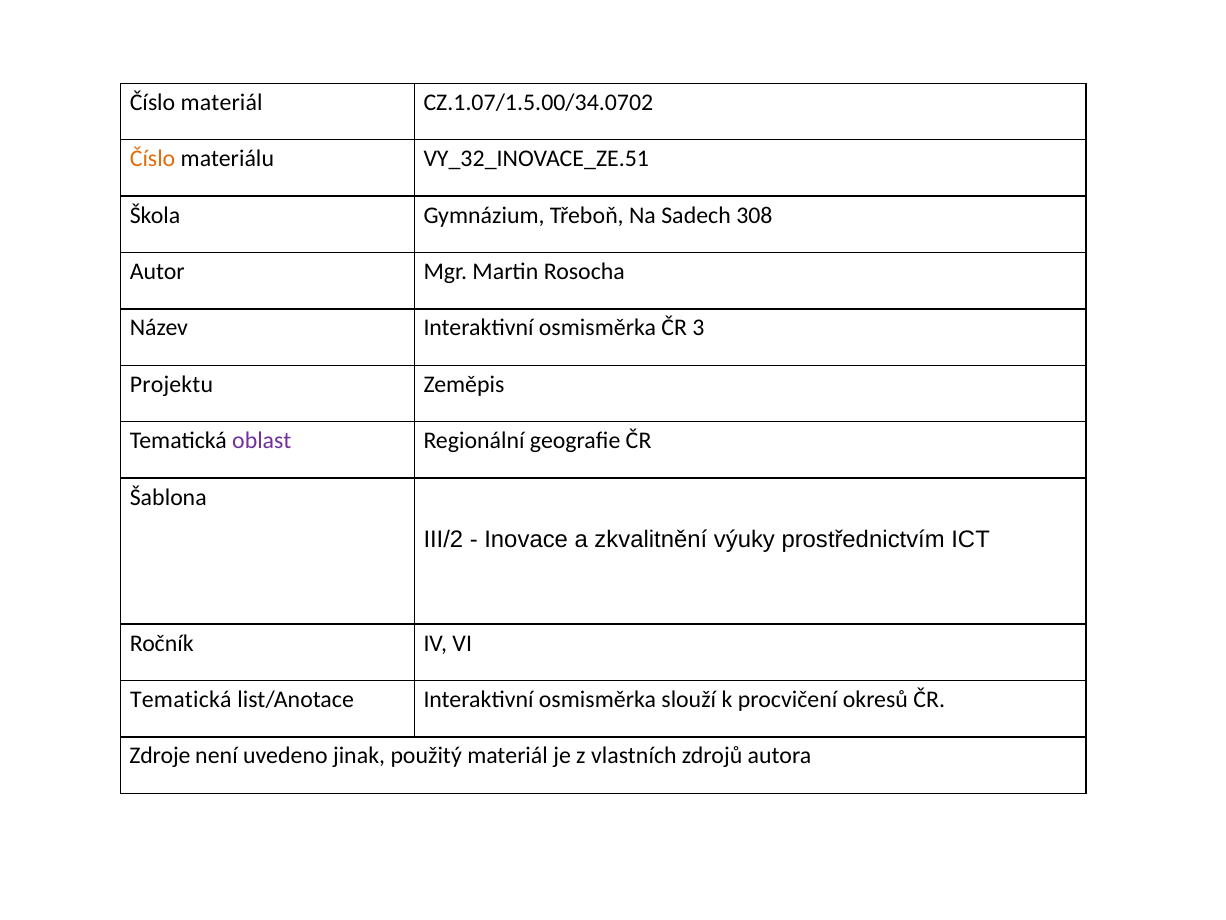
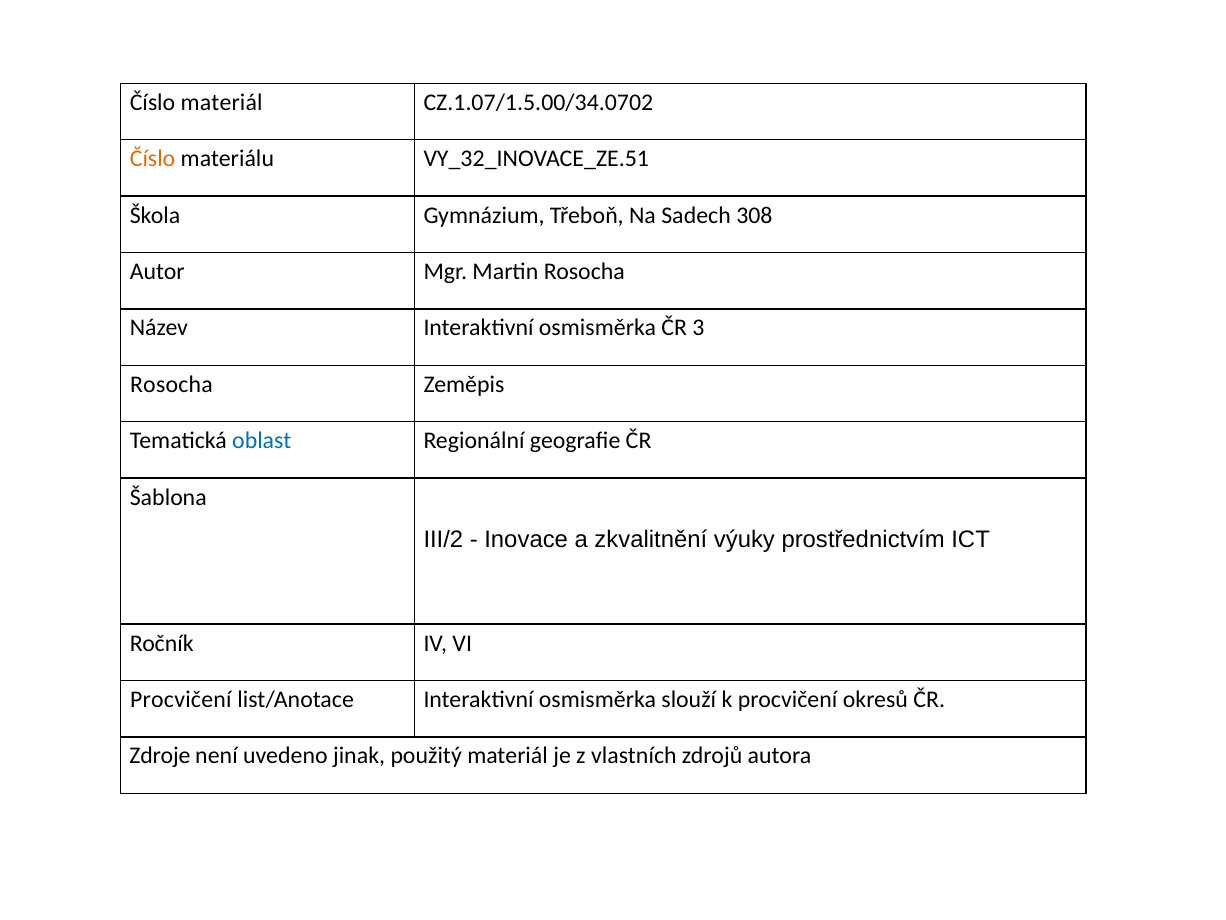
Projektu: Projektu -> Rosocha (171, 384)
oblast colour: purple -> blue (262, 441)
Tematická: Tematická -> Procvičení (181, 699)
